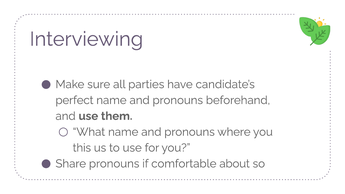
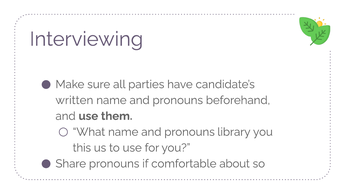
perfect: perfect -> written (74, 100)
where: where -> library (234, 132)
